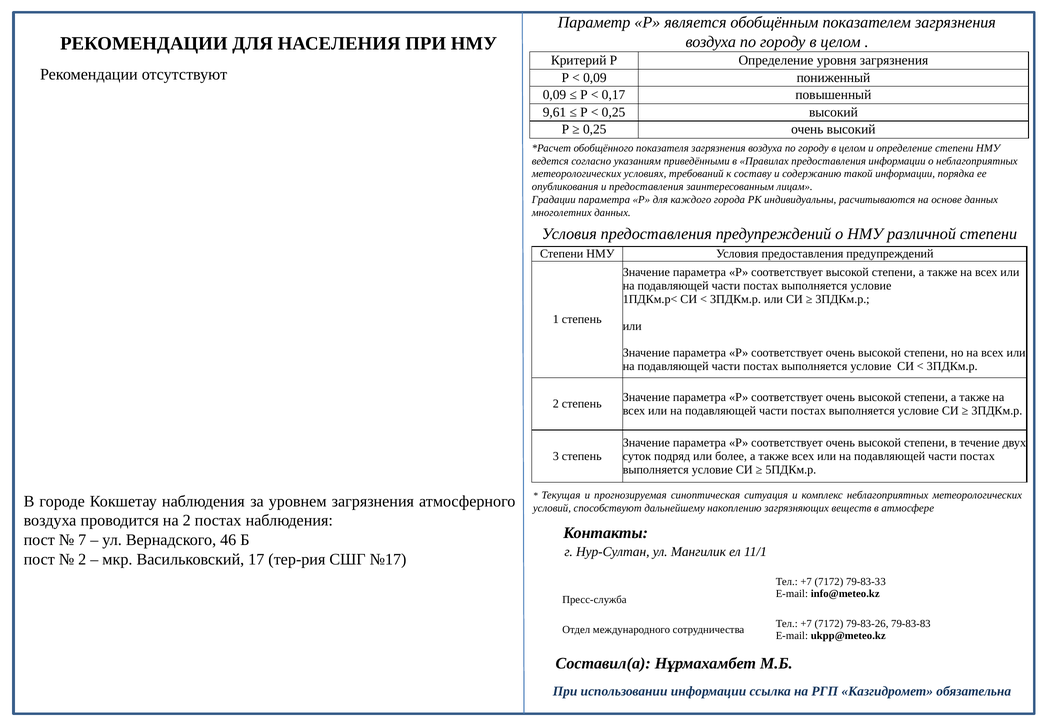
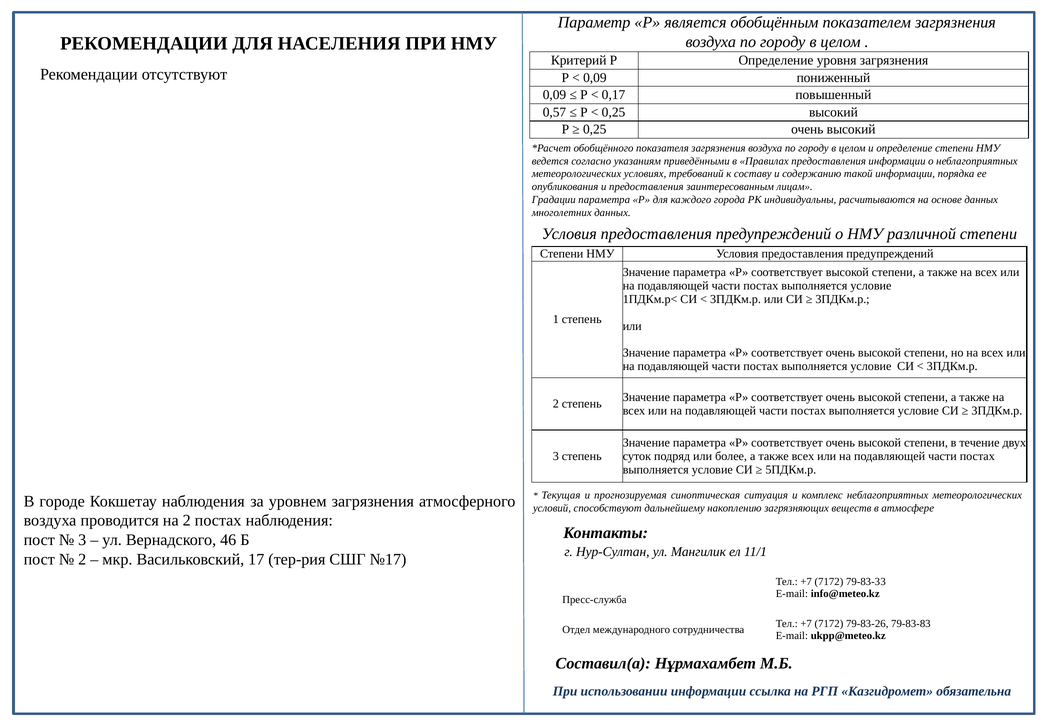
9,61: 9,61 -> 0,57 (554, 112)
7: 7 -> 3 (82, 540)
